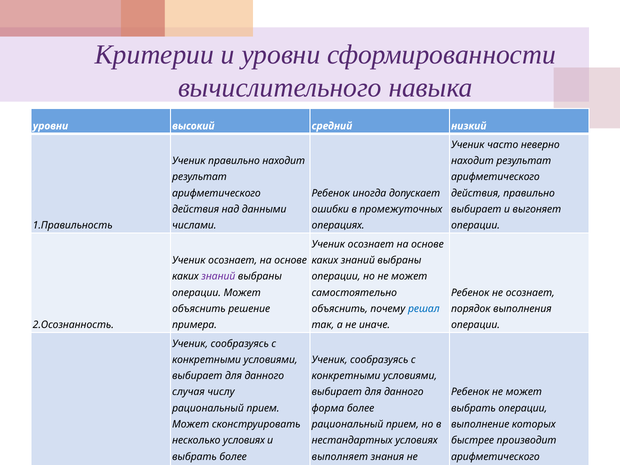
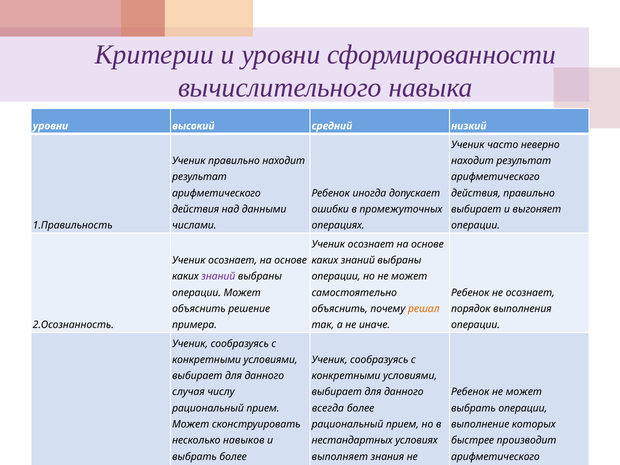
решал colour: blue -> orange (424, 309)
форма: форма -> всегда (328, 408)
несколько условиях: условиях -> навыков (244, 441)
